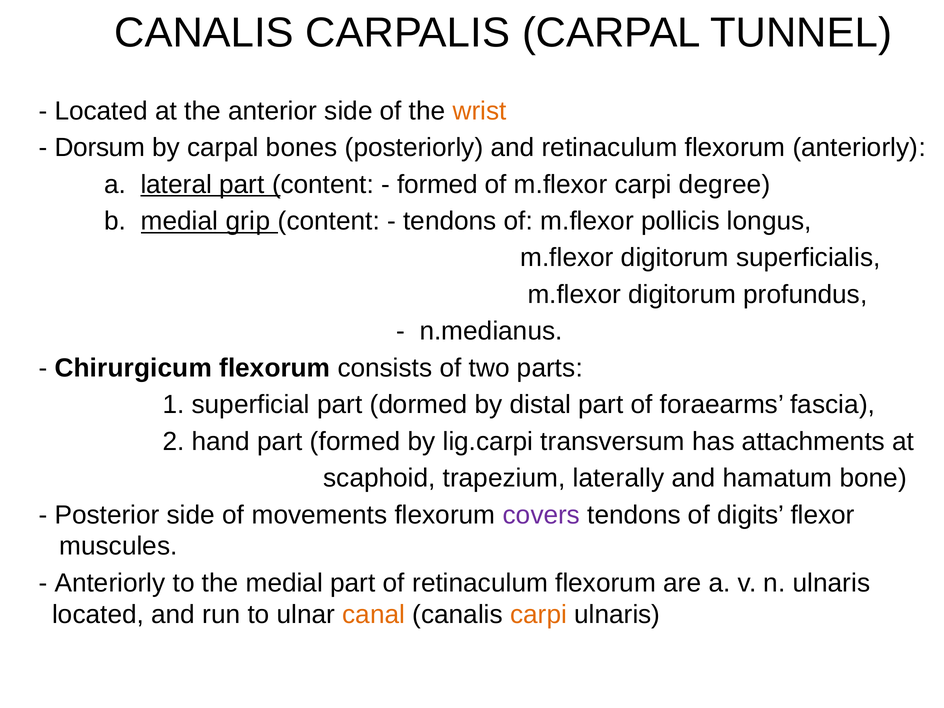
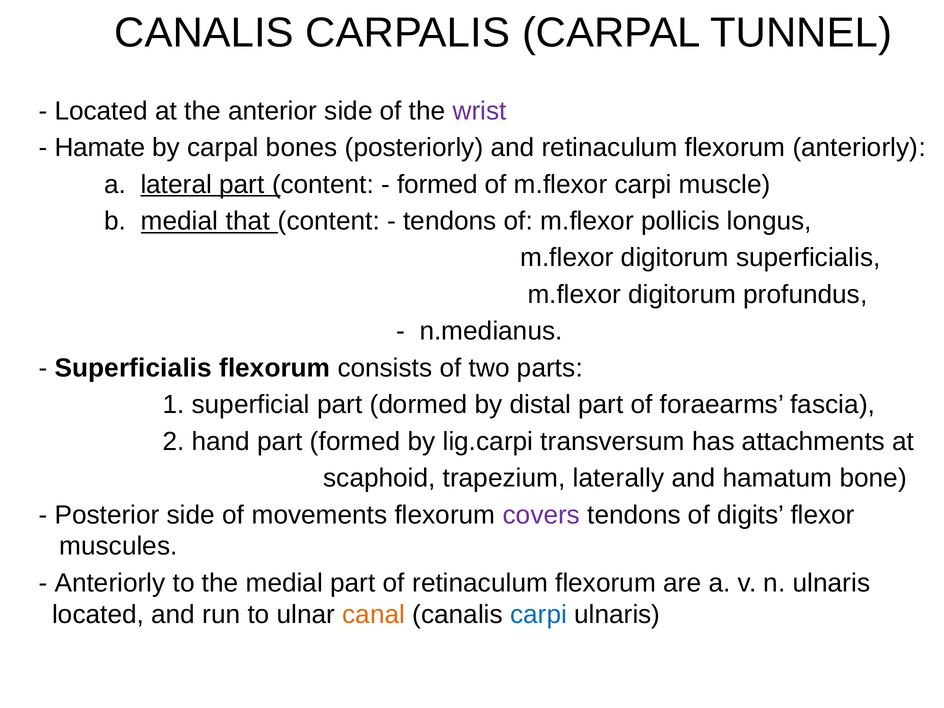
wrist colour: orange -> purple (480, 111)
Dorsum: Dorsum -> Hamate (100, 148)
degree: degree -> muscle (725, 184)
grip: grip -> that (248, 221)
Chirurgicum: Chirurgicum -> Superficialis (133, 368)
carpi colour: orange -> blue (539, 615)
